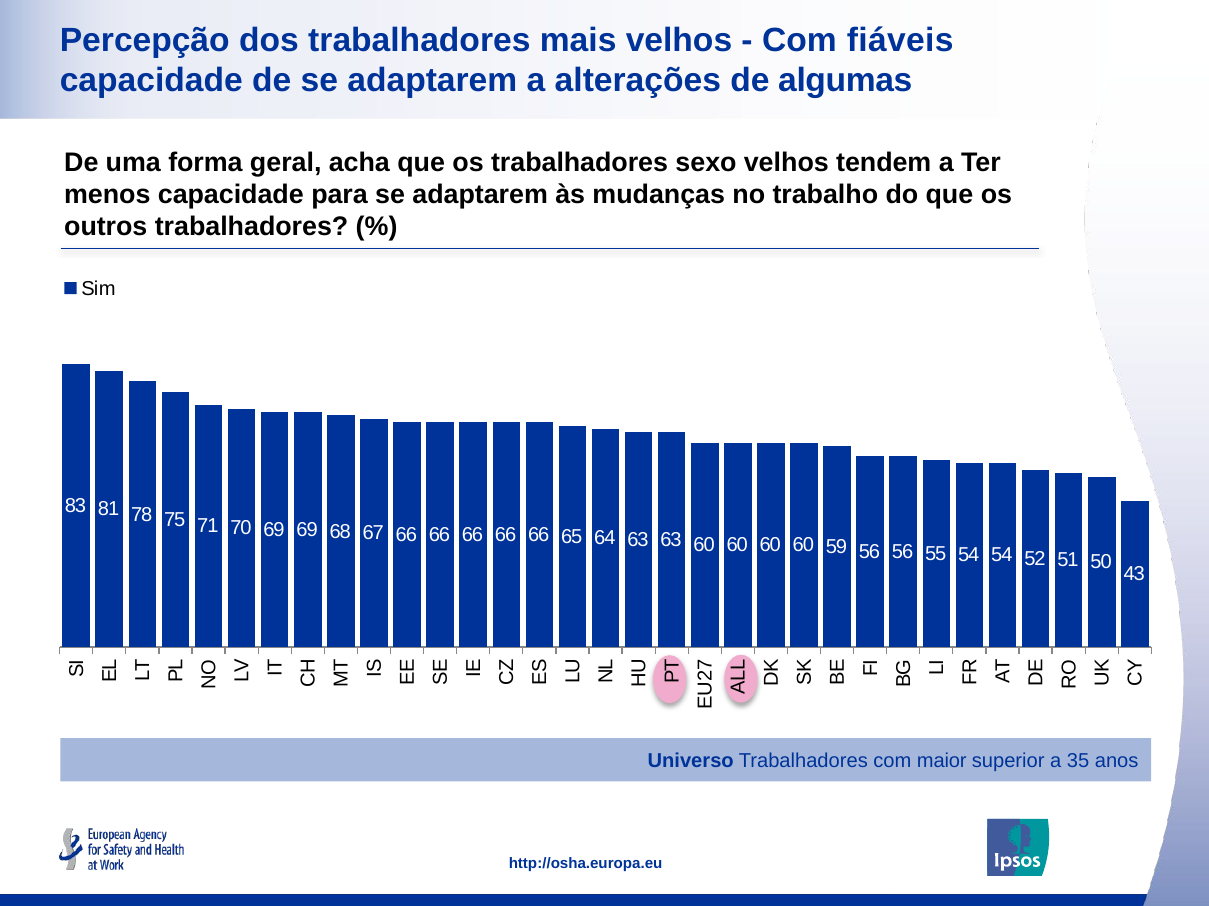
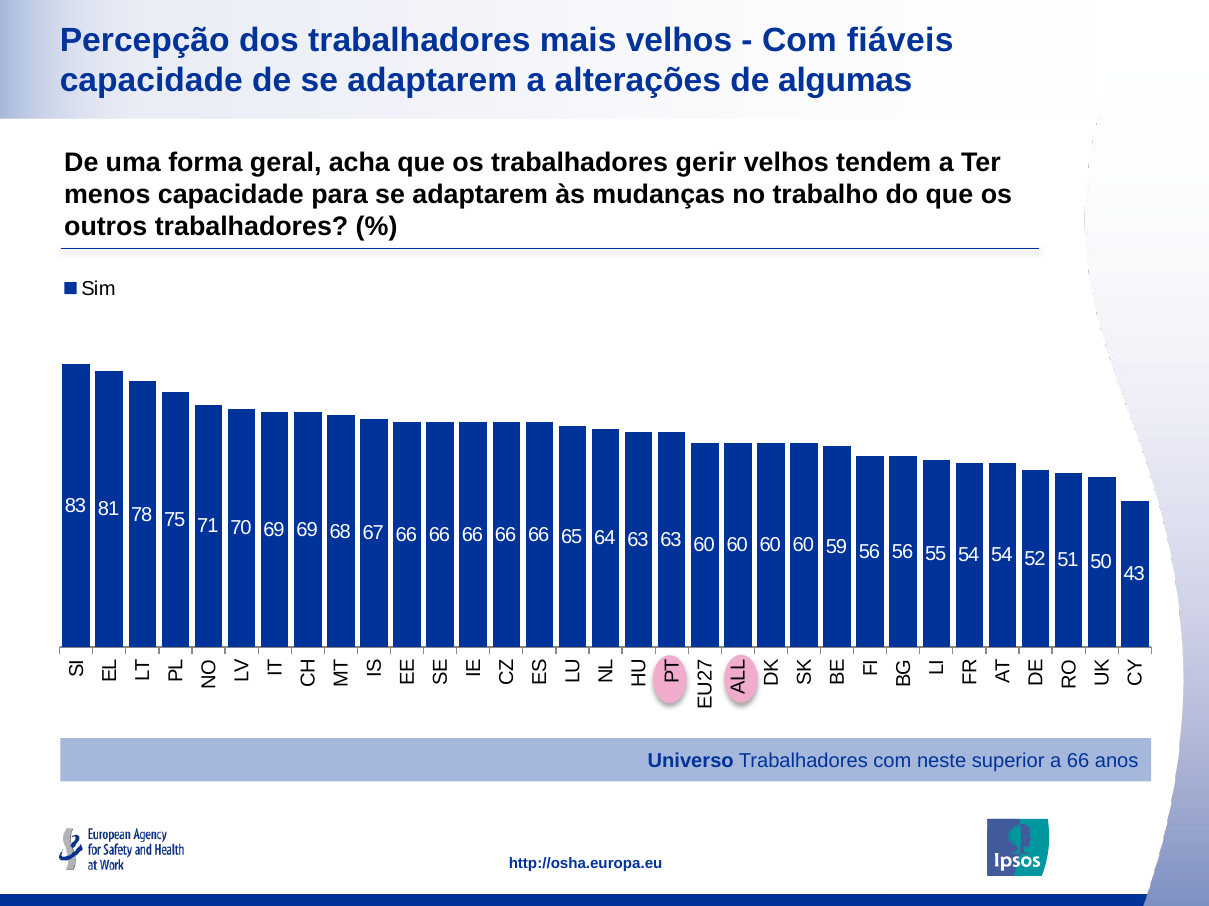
sexo: sexo -> gerir (706, 162)
maior: maior -> neste (942, 762)
a 35: 35 -> 66 (1078, 762)
